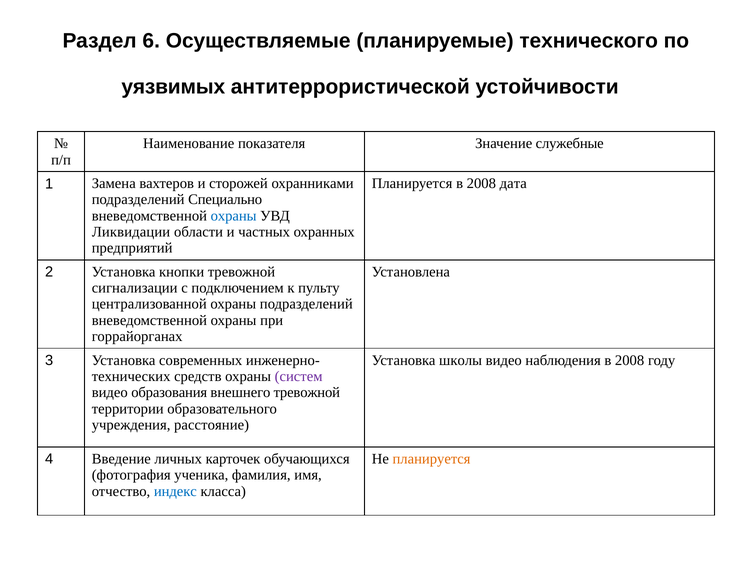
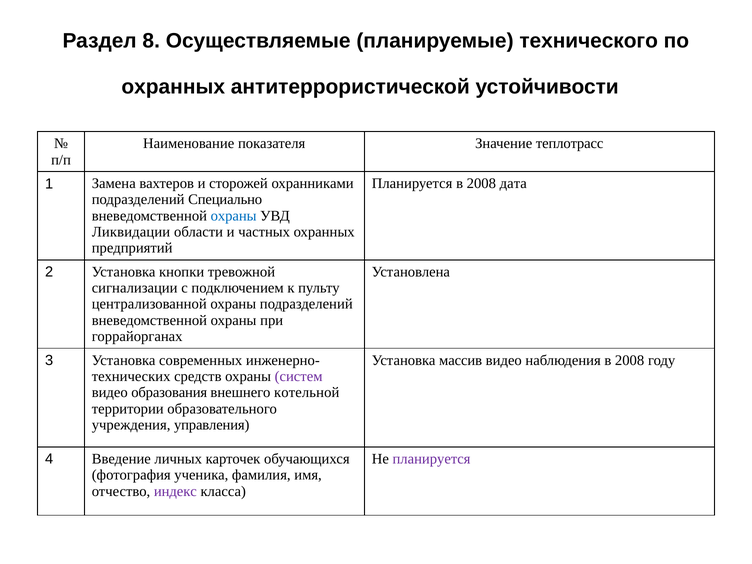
6: 6 -> 8 (151, 41)
уязвимых: уязвимых -> охранных (173, 87)
служебные: служебные -> теплотрасс (570, 144)
школы: школы -> массив (461, 360)
внешнего тревожной: тревожной -> котельной (307, 393)
расстояние: расстояние -> управления (212, 425)
планируется colour: orange -> purple (431, 459)
индекс colour: blue -> purple (175, 491)
